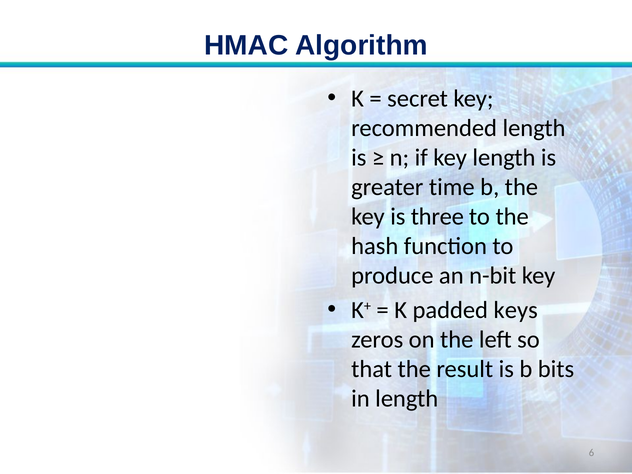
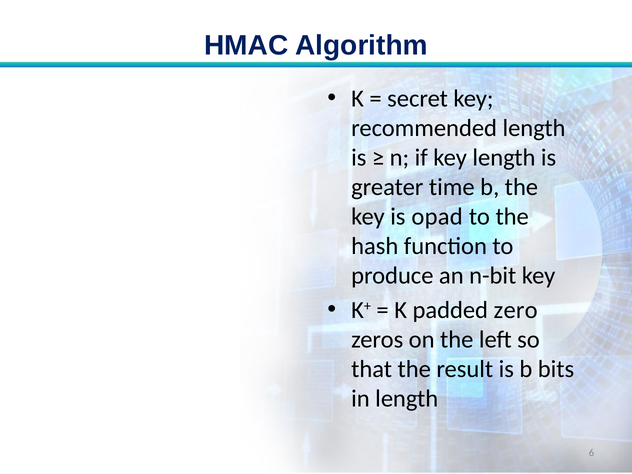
three: three -> opad (437, 217)
keys: keys -> zero (516, 310)
